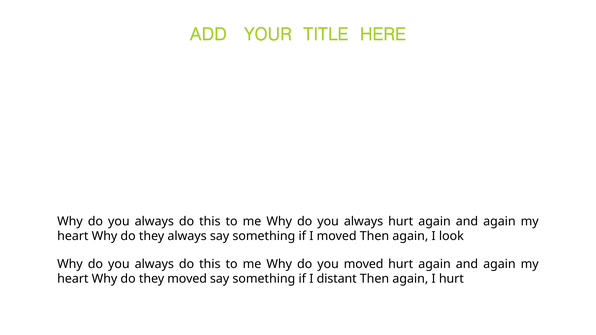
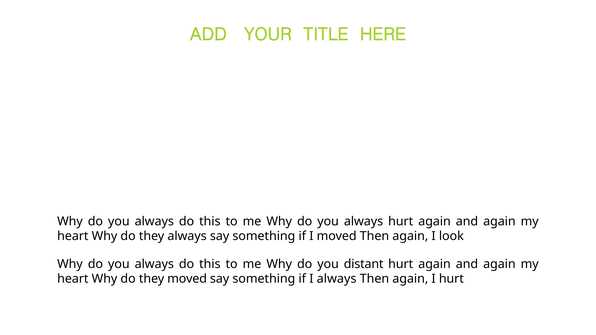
you moved: moved -> distant (364, 264)
I distant: distant -> always (337, 279)
